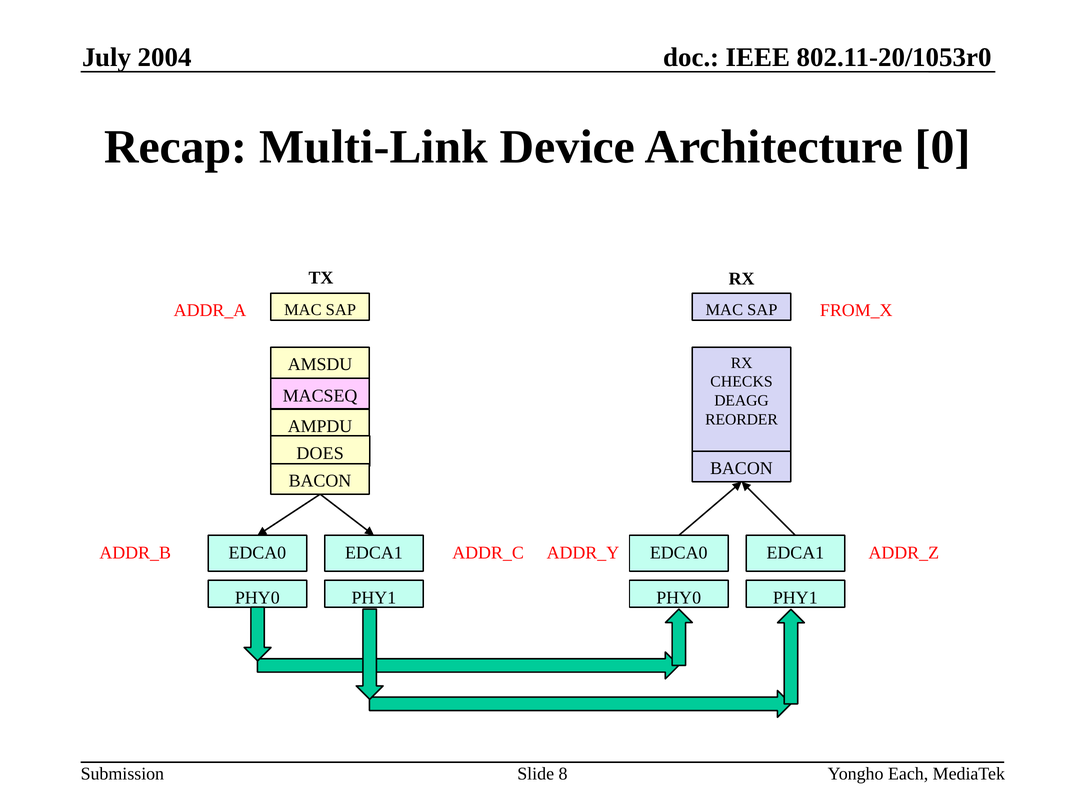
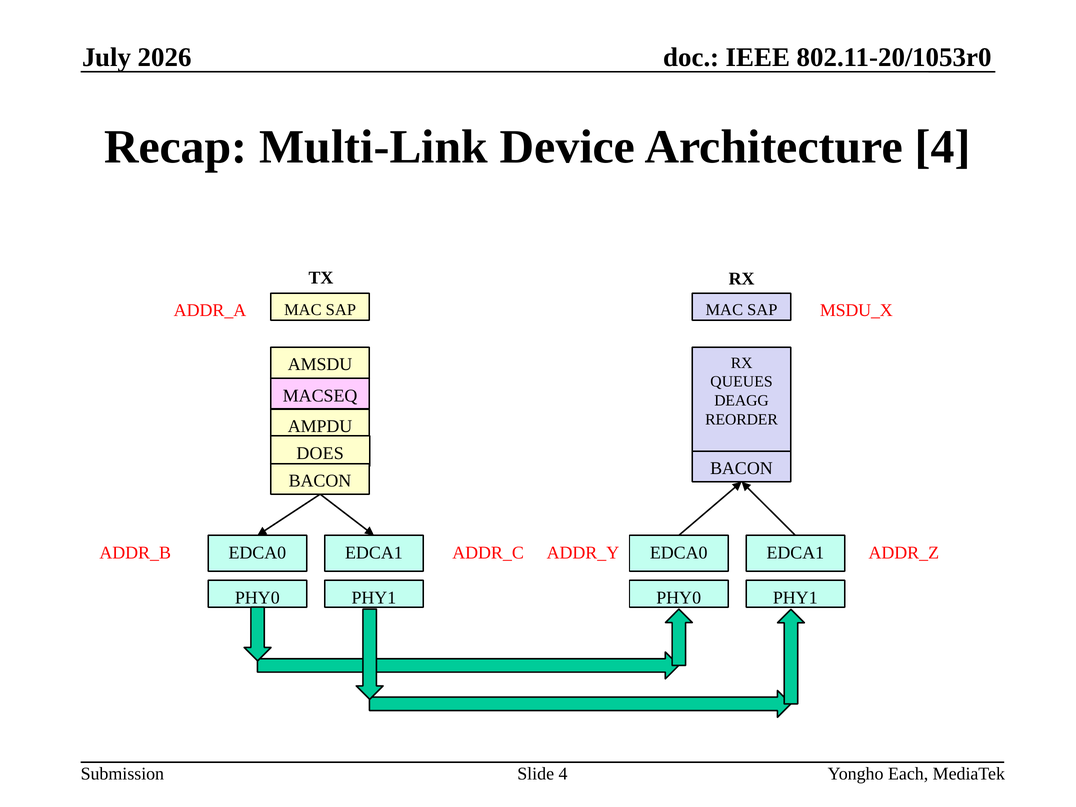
2004: 2004 -> 2026 (165, 57)
Architecture 0: 0 -> 4 (943, 147)
FROM_X: FROM_X -> MSDU_X (856, 311)
CHECKS: CHECKS -> QUEUES (742, 382)
Slide 8: 8 -> 4 (563, 774)
